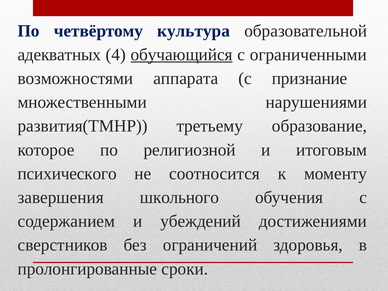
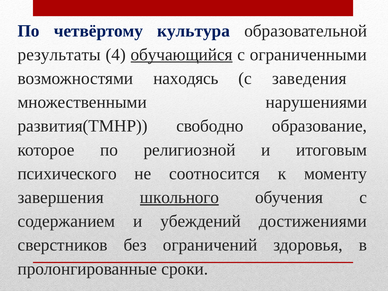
адекватных: адекватных -> результаты (59, 55)
аппарата: аппарата -> находясь (186, 78)
признание: признание -> заведения (309, 78)
третьему: третьему -> свободно (210, 126)
школьного underline: none -> present (179, 197)
